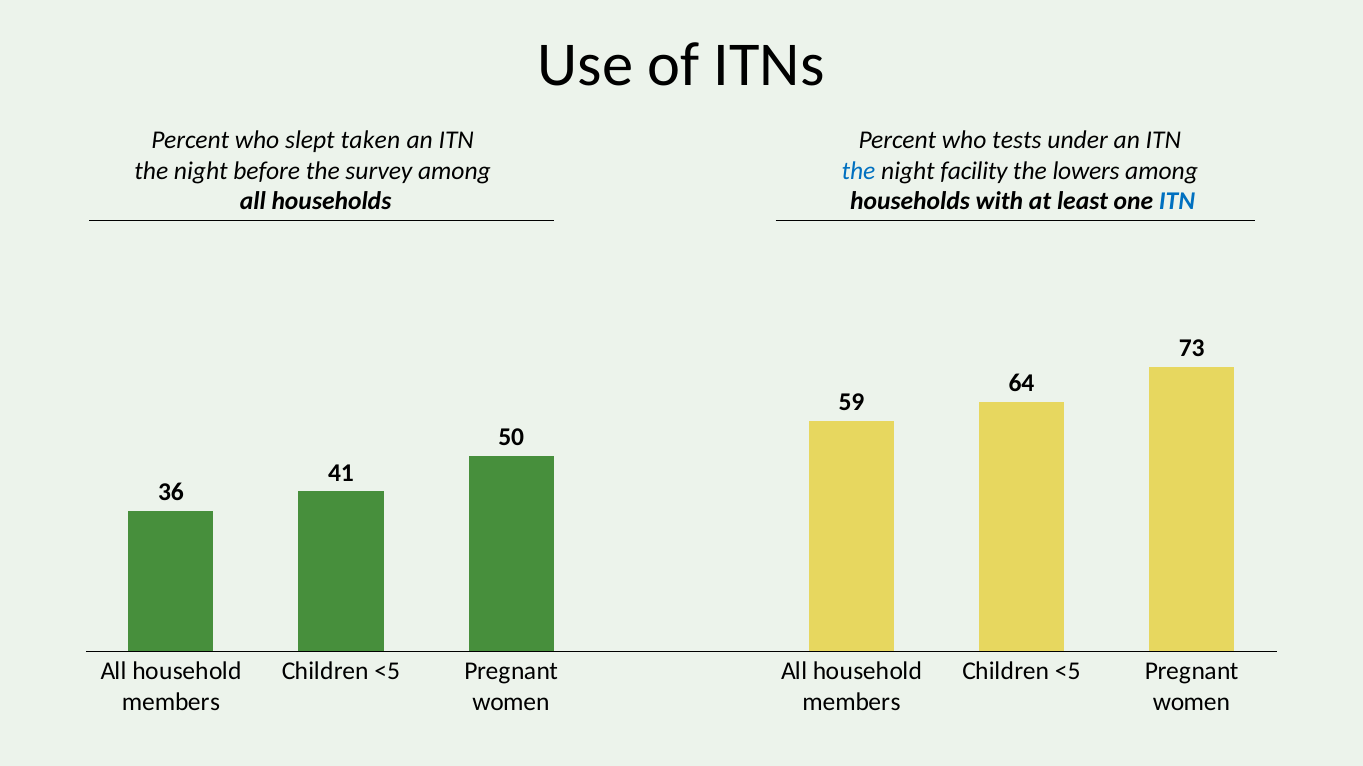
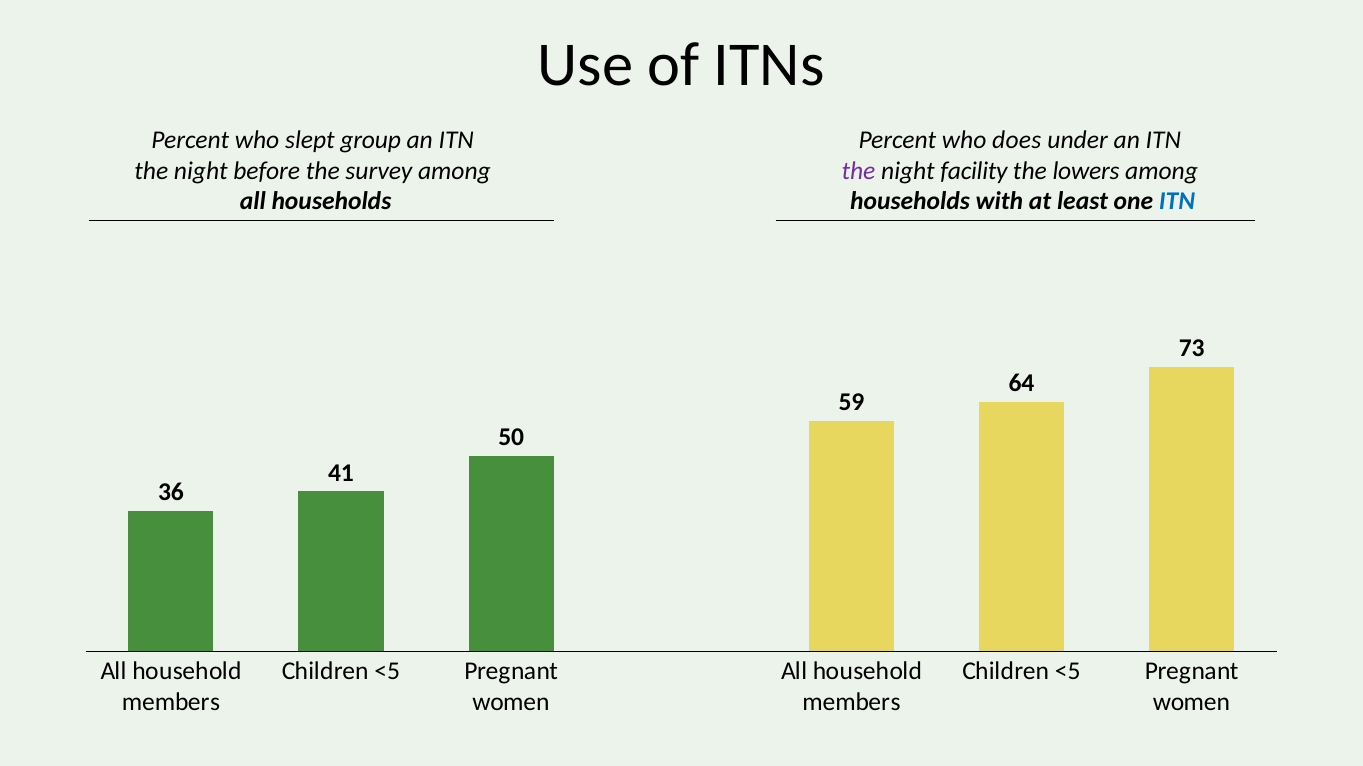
taken: taken -> group (371, 140)
tests: tests -> does (1017, 140)
the colour: blue -> purple (858, 171)
